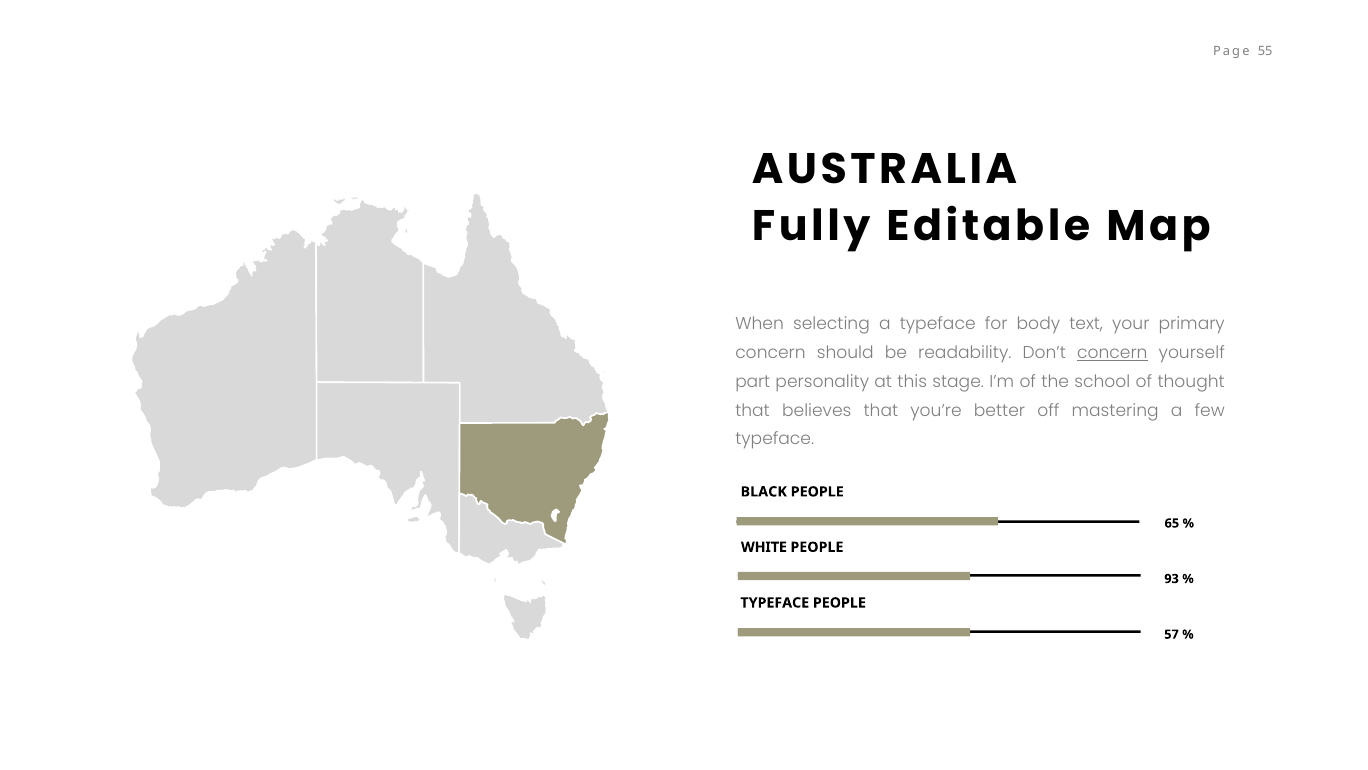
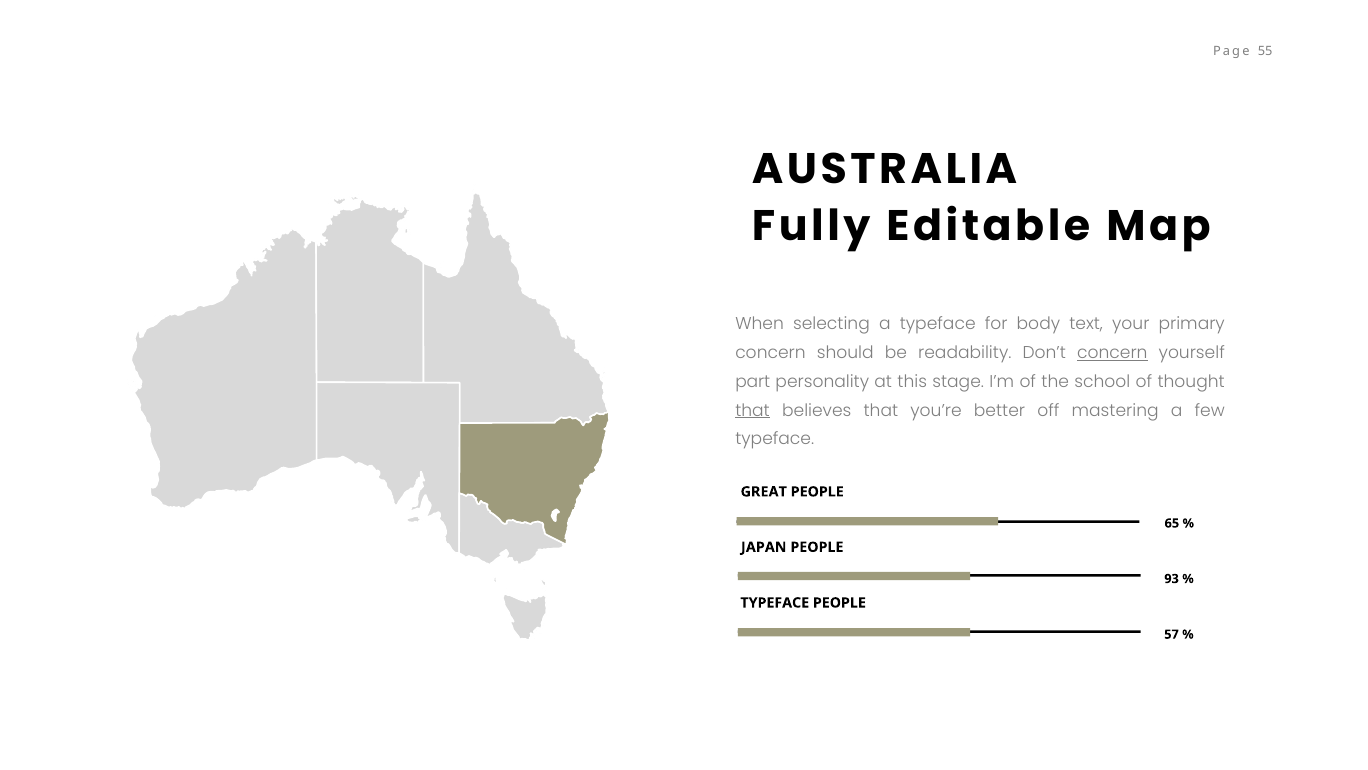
that underline: none -> present (753, 410)
BLACK: BLACK -> GREAT (764, 492)
WHITE: WHITE -> JAPAN (764, 547)
